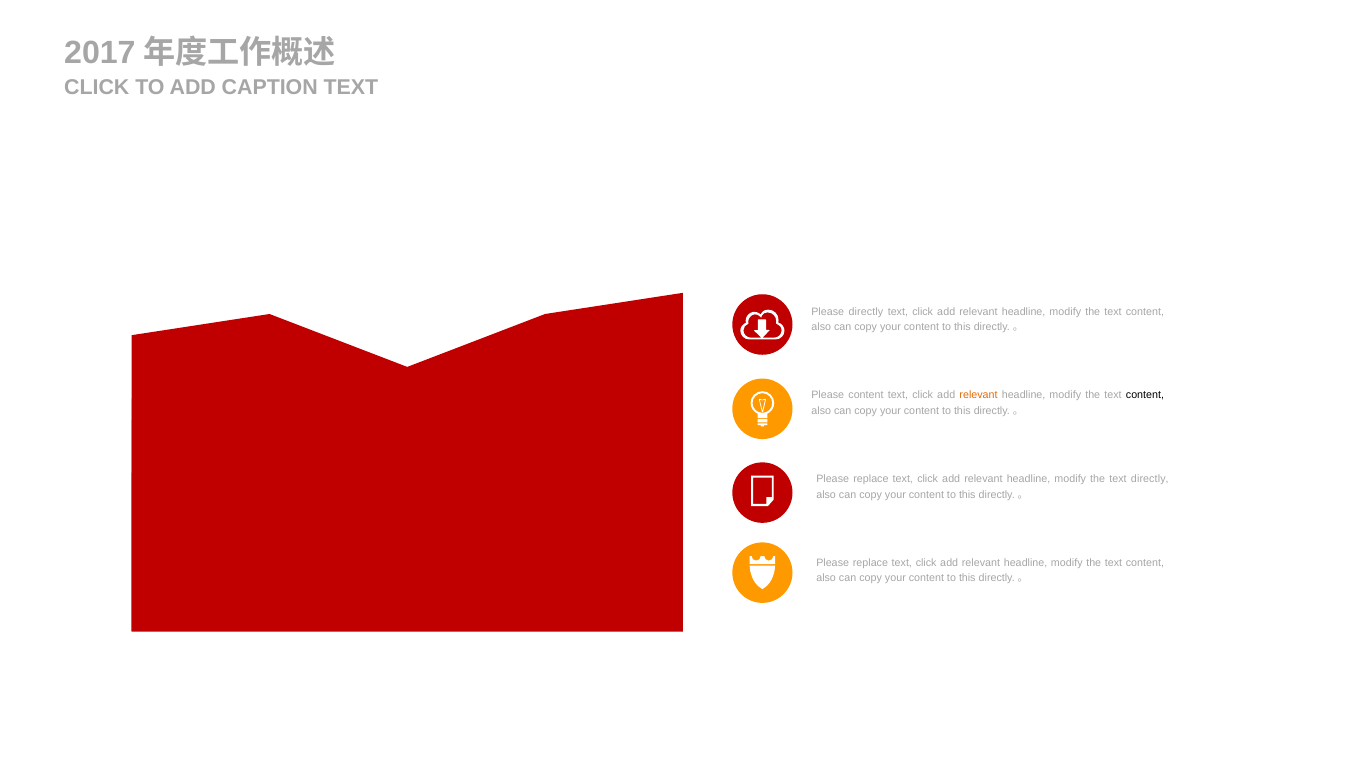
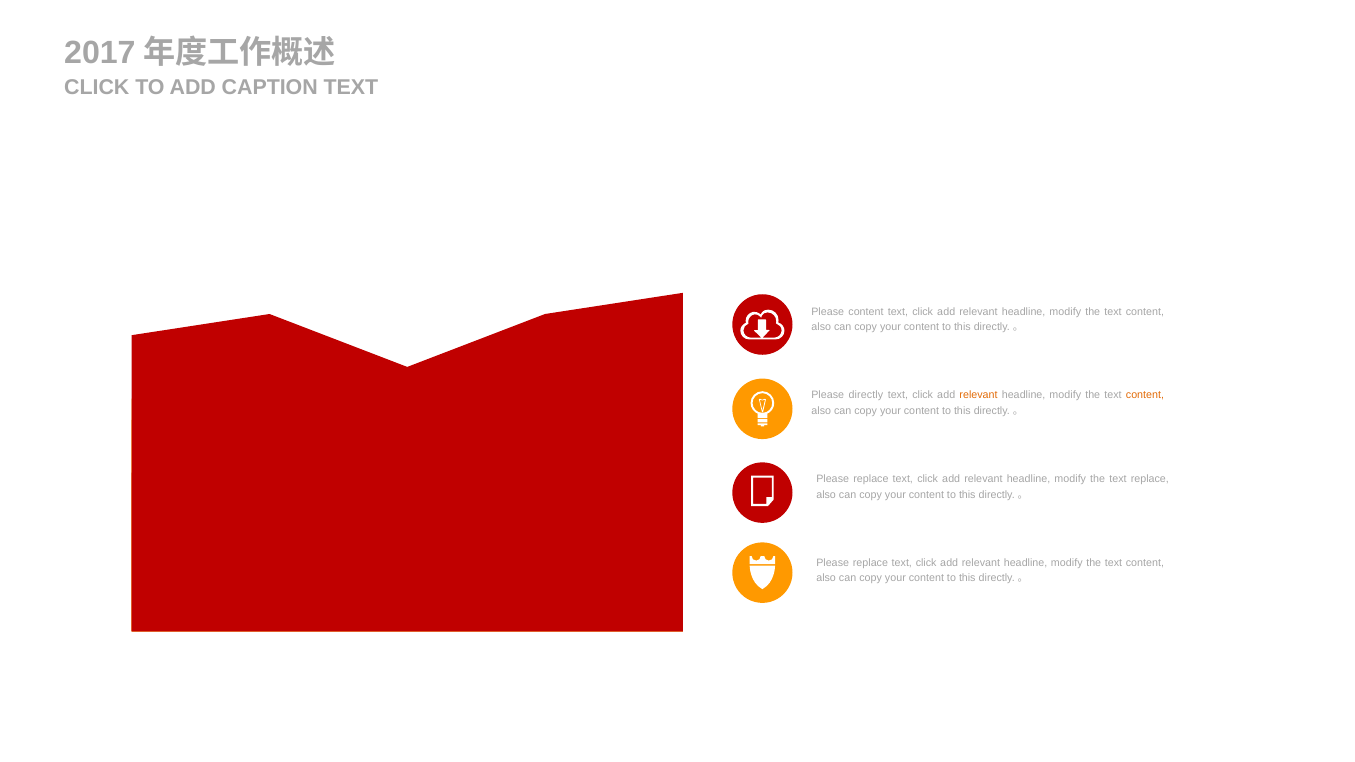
Please directly: directly -> content (866, 312)
Please content: content -> directly (866, 395)
content colour: black -> orange (1145, 395)
text directly: directly -> replace (1150, 479)
